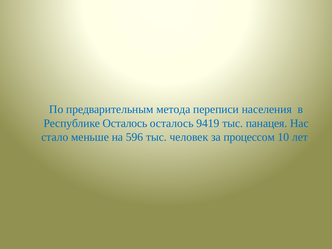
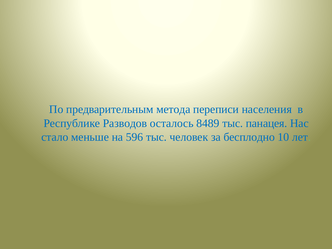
Республике Осталось: Осталось -> Разводов (125, 123)
9419: 9419 -> 8489 (208, 123)
процессом: процессом -> бесплодно (249, 137)
